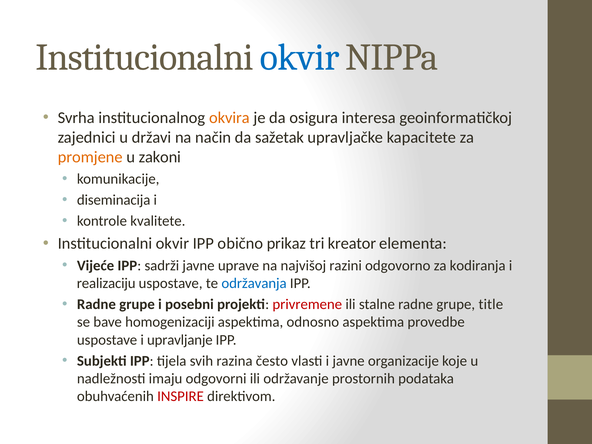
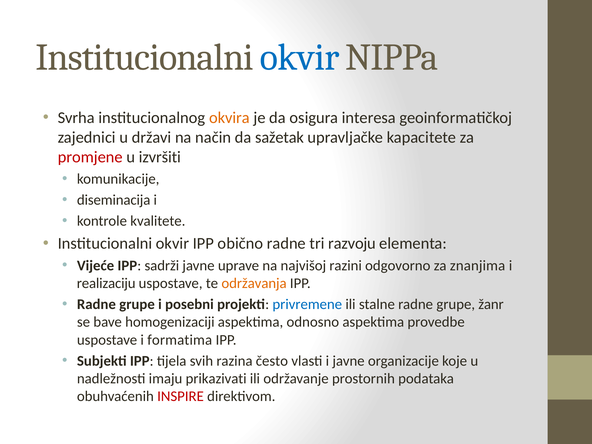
promjene colour: orange -> red (90, 157)
zakoni: zakoni -> izvršiti (160, 157)
obično prikaz: prikaz -> radne (286, 244)
kreator: kreator -> razvoju (352, 244)
kodiranja: kodiranja -> znanjima (478, 265)
održavanja colour: blue -> orange (254, 283)
privremene colour: red -> blue (307, 304)
title: title -> žanr (491, 304)
upravljanje: upravljanje -> formatima (180, 340)
odgovorni: odgovorni -> prikazivati (216, 379)
